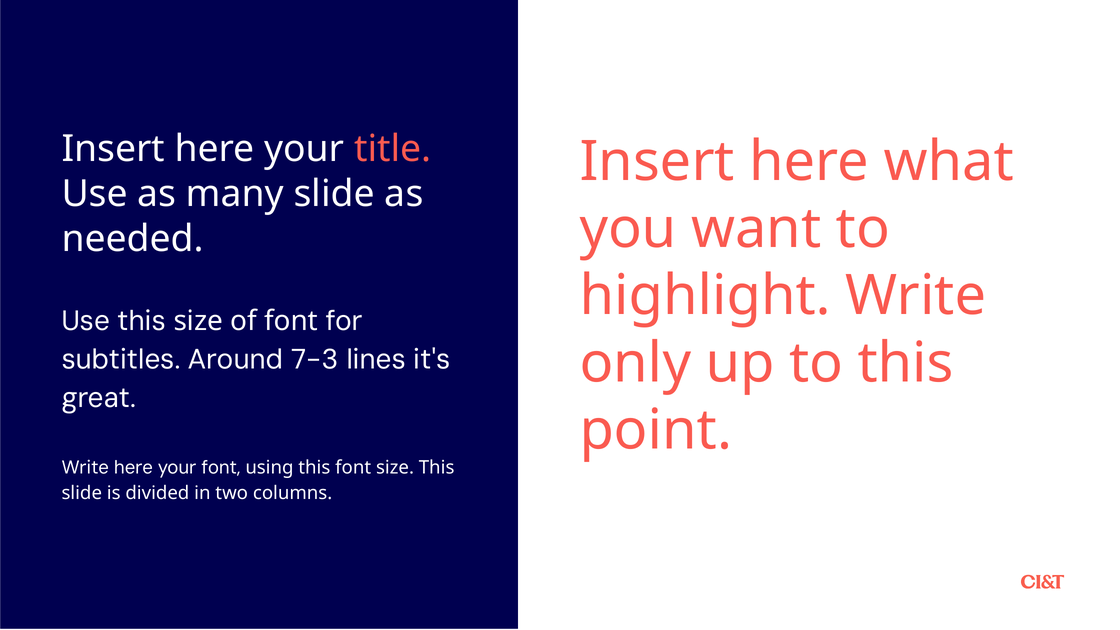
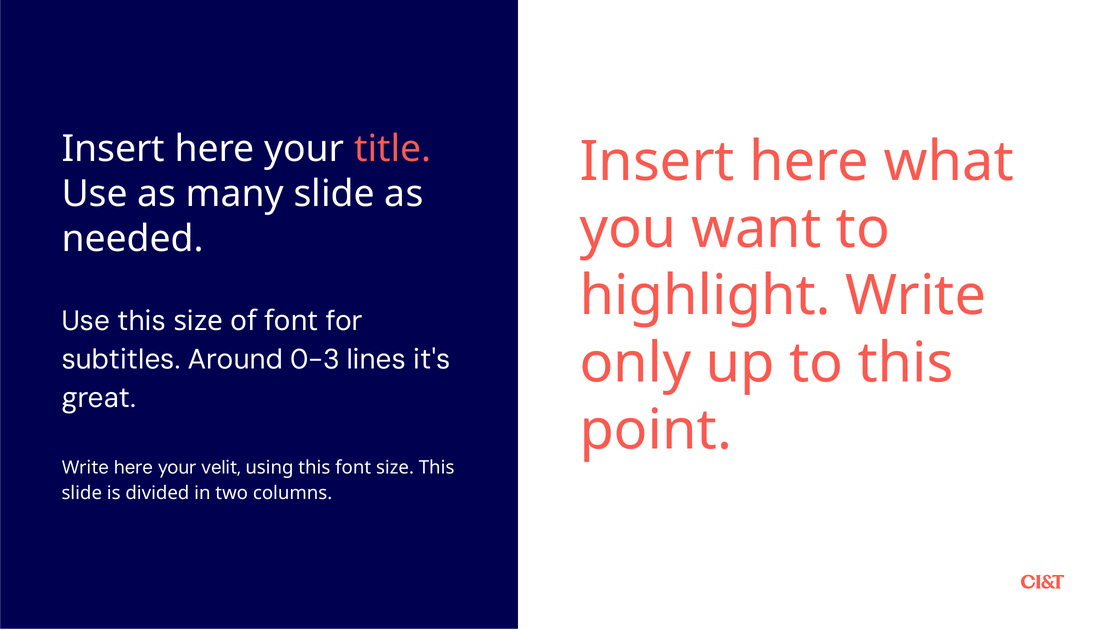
7-3: 7-3 -> 0-3 (315, 360)
your font: font -> velit (221, 467)
